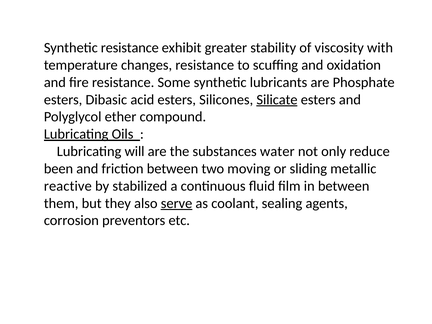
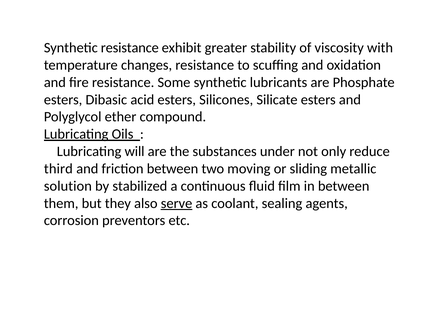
Silicate underline: present -> none (277, 100)
water: water -> under (277, 151)
been: been -> third (58, 169)
reactive: reactive -> solution (68, 186)
